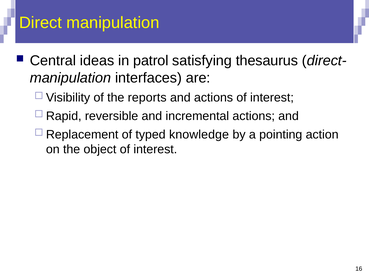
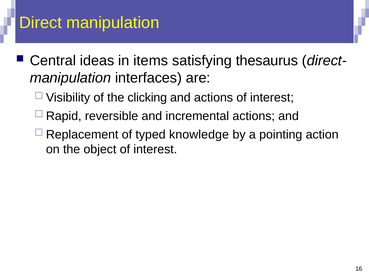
patrol: patrol -> items (151, 61)
reports: reports -> clicking (147, 97)
